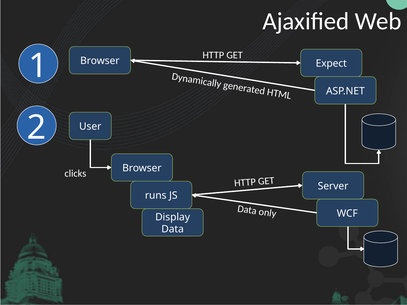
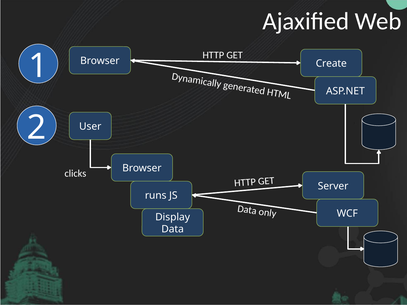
Expect: Expect -> Create (331, 64)
